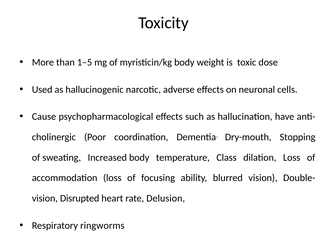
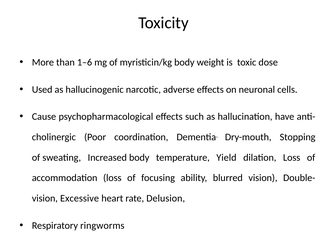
1–5: 1–5 -> 1–6 (85, 62)
Class: Class -> Yield (226, 157)
Disrupted: Disrupted -> Excessive (80, 198)
